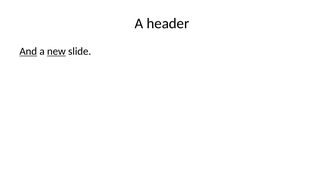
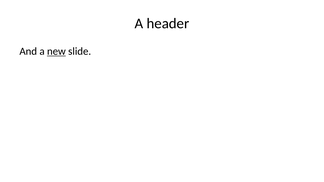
And underline: present -> none (28, 51)
